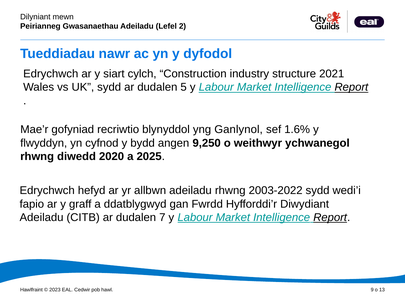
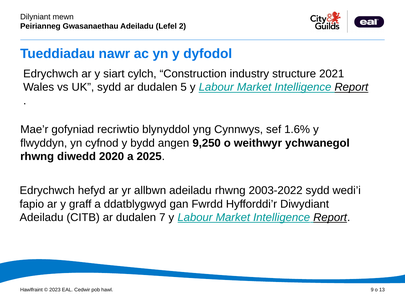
Ganlynol: Ganlynol -> Cynnwys (239, 130)
